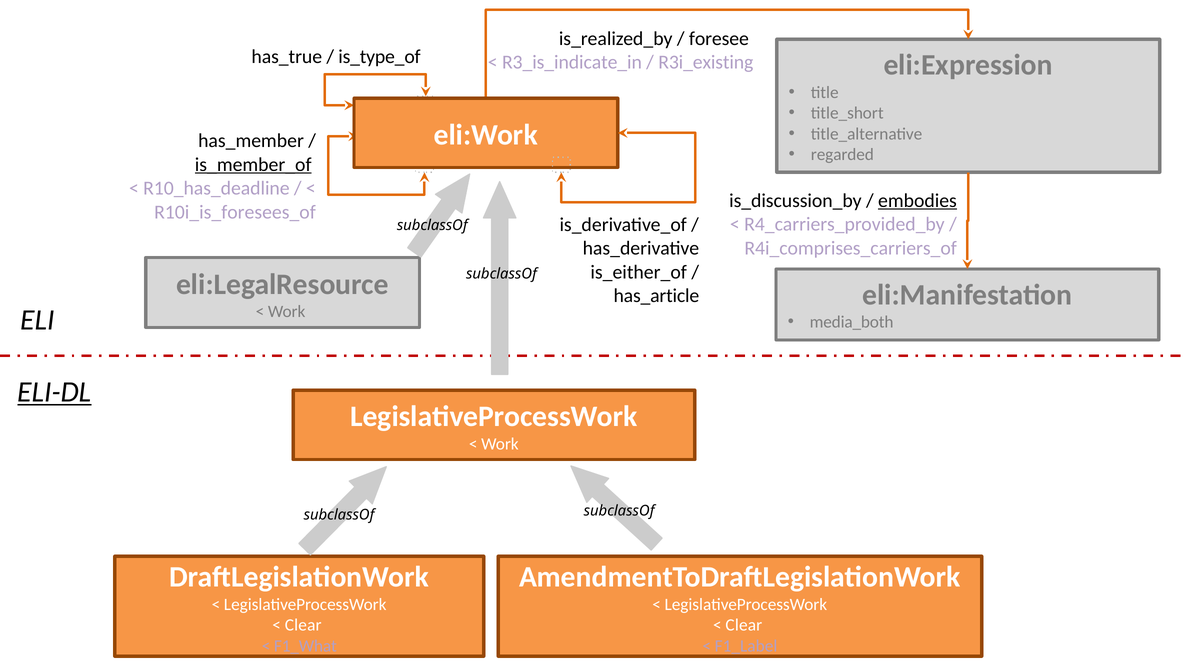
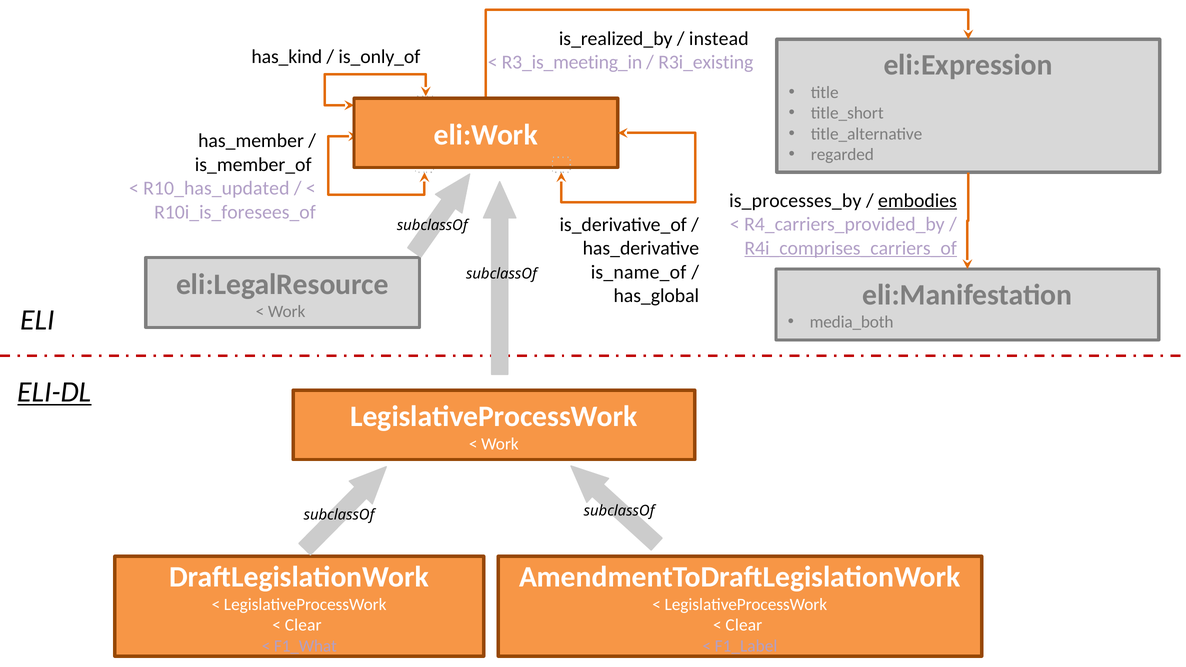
foresee: foresee -> instead (719, 39)
has_true: has_true -> has_kind (287, 57)
is_type_of: is_type_of -> is_only_of (379, 57)
R3_is_indicate_in: R3_is_indicate_in -> R3_is_meeting_in (572, 62)
is_member_of underline: present -> none (253, 165)
R10_has_deadline: R10_has_deadline -> R10_has_updated (216, 188)
is_discussion_by: is_discussion_by -> is_processes_by (795, 201)
R4i_comprises_carriers_of underline: none -> present (851, 248)
is_either_of: is_either_of -> is_name_of (639, 272)
has_article: has_article -> has_global (656, 296)
